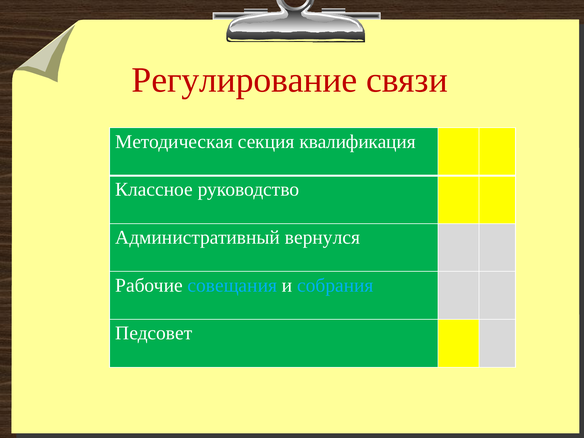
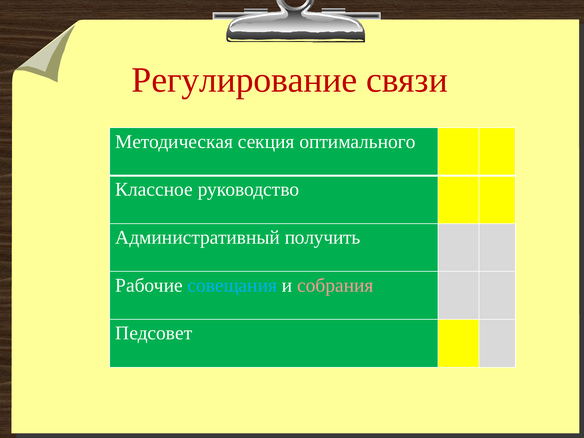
квалификация: квалификация -> оптимального (358, 142)
вернулся: вернулся -> получить (323, 237)
собрания colour: light blue -> pink (335, 285)
